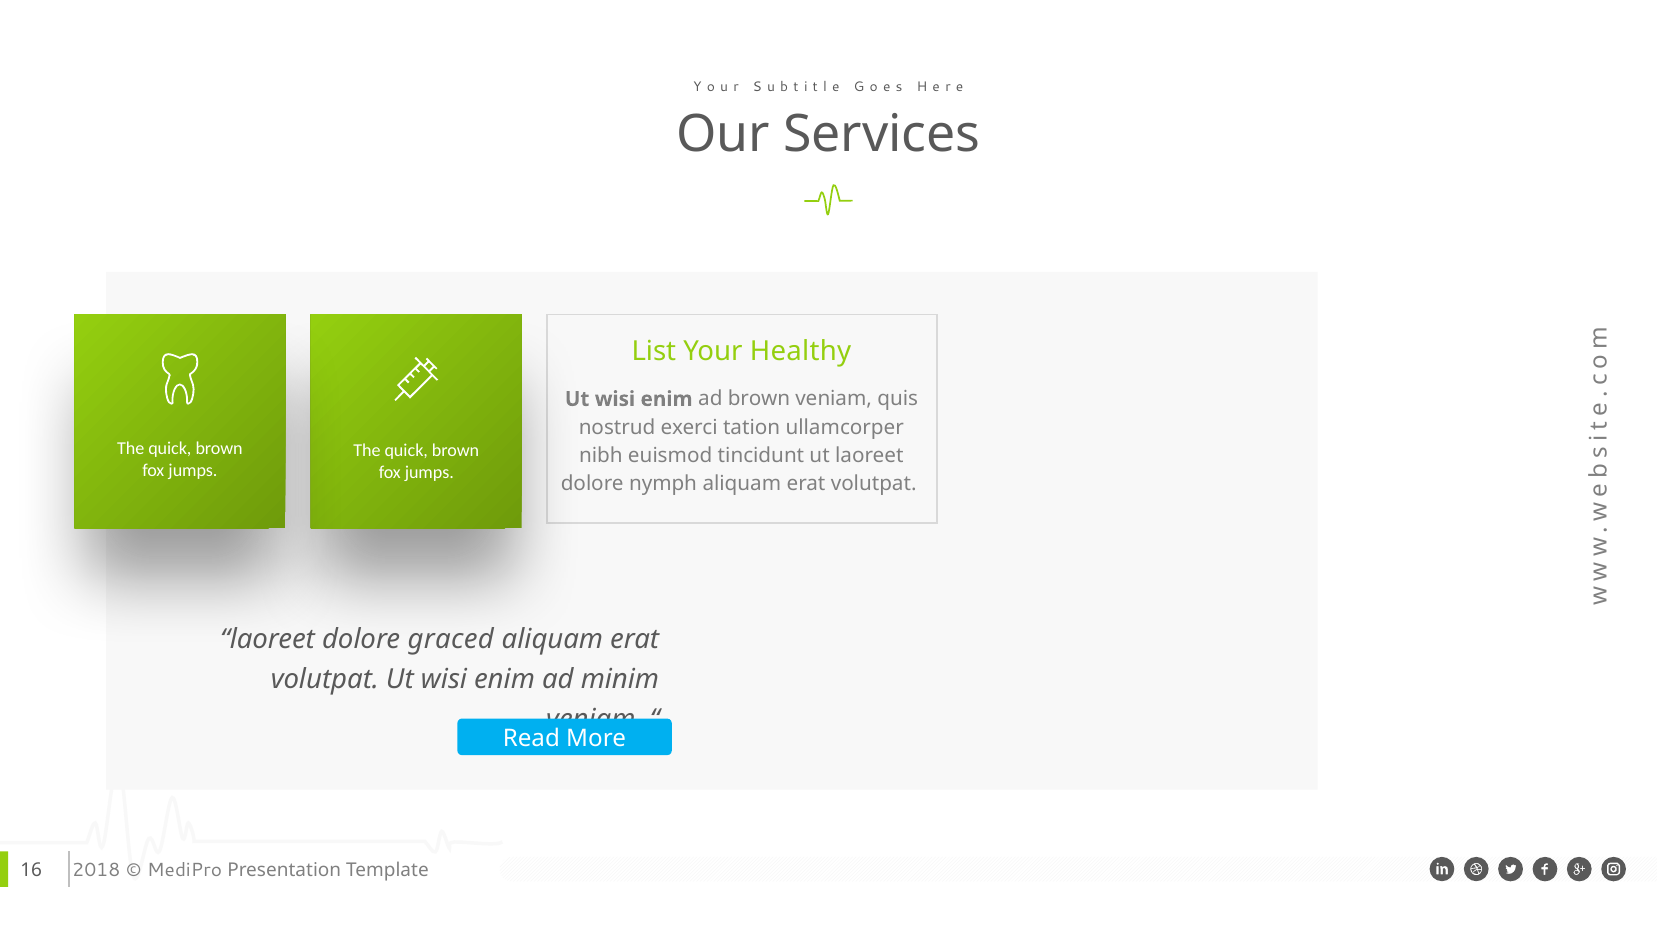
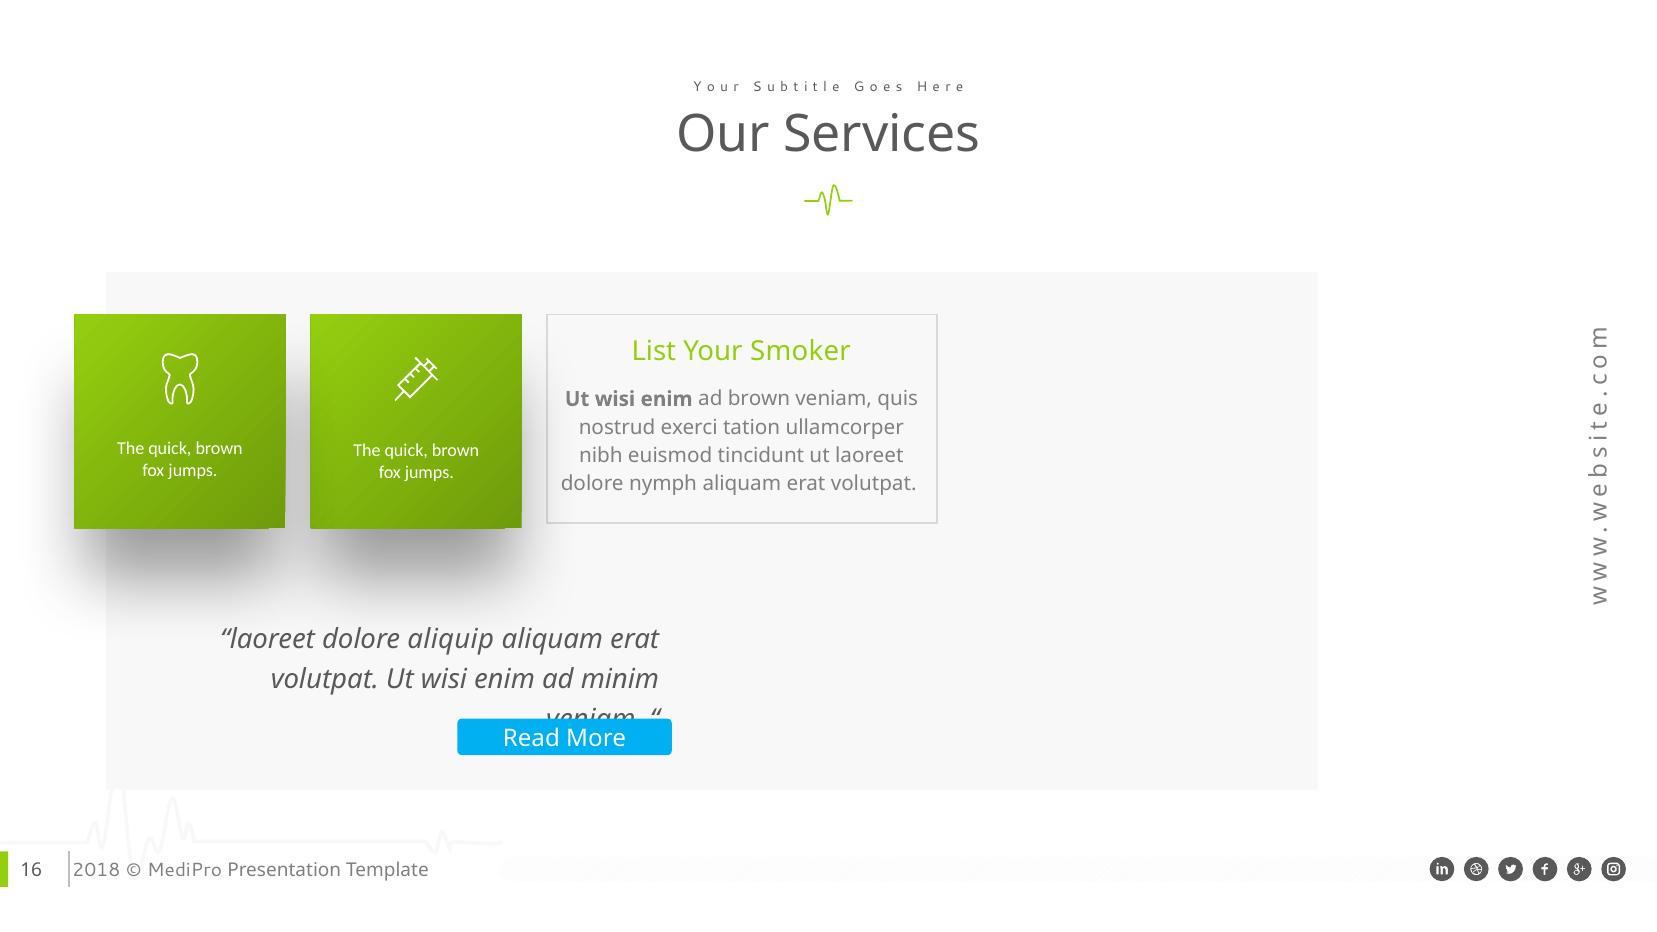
Healthy: Healthy -> Smoker (800, 351)
graced: graced -> aliquip (451, 640)
